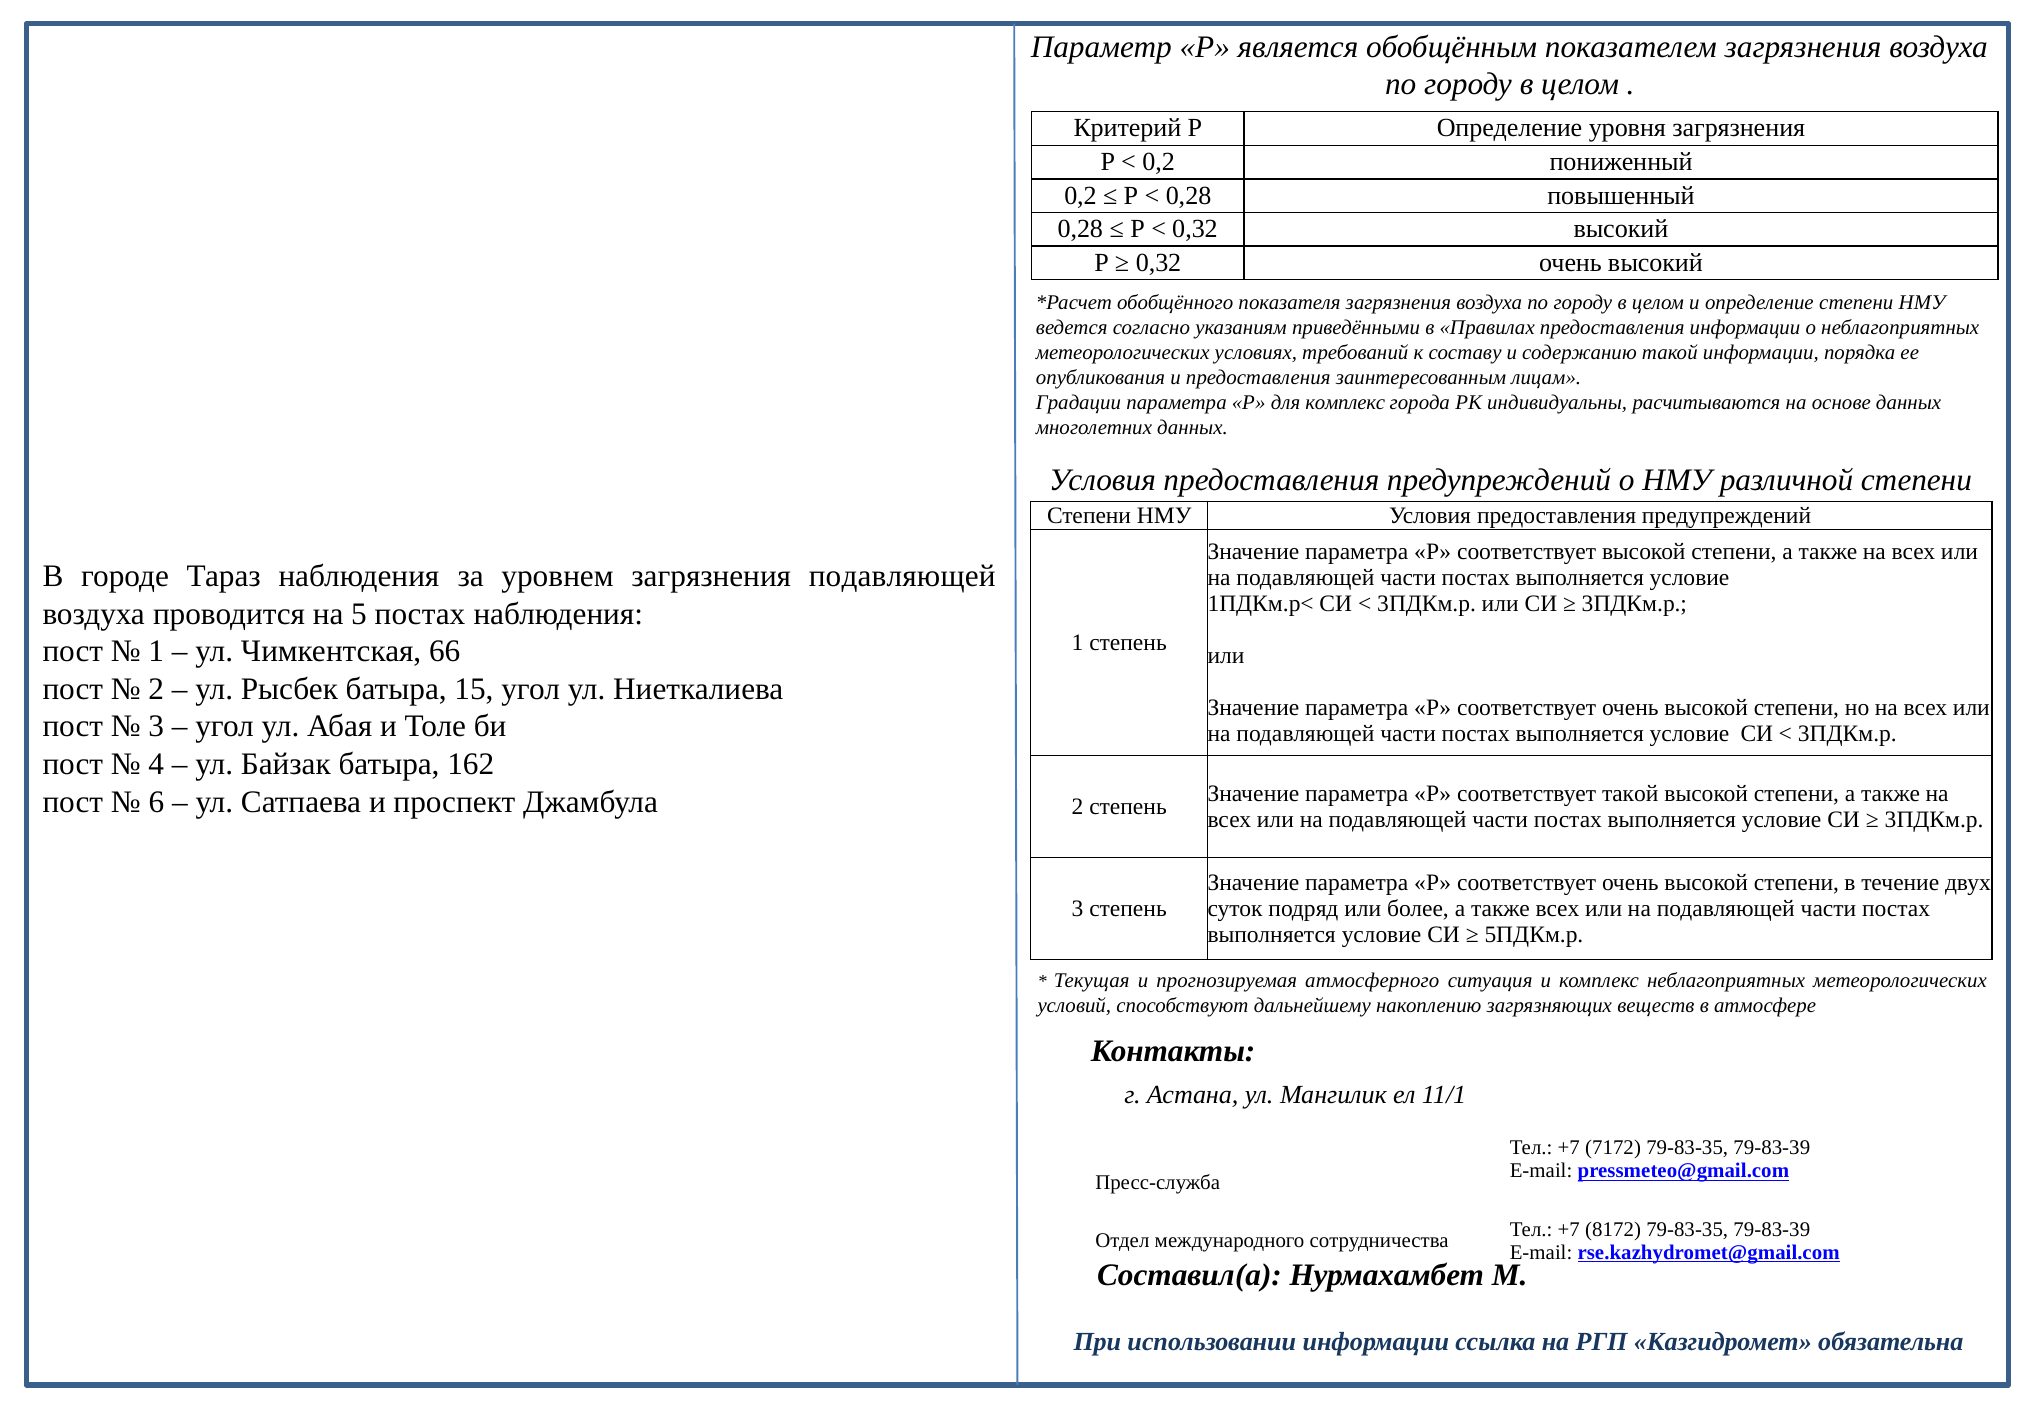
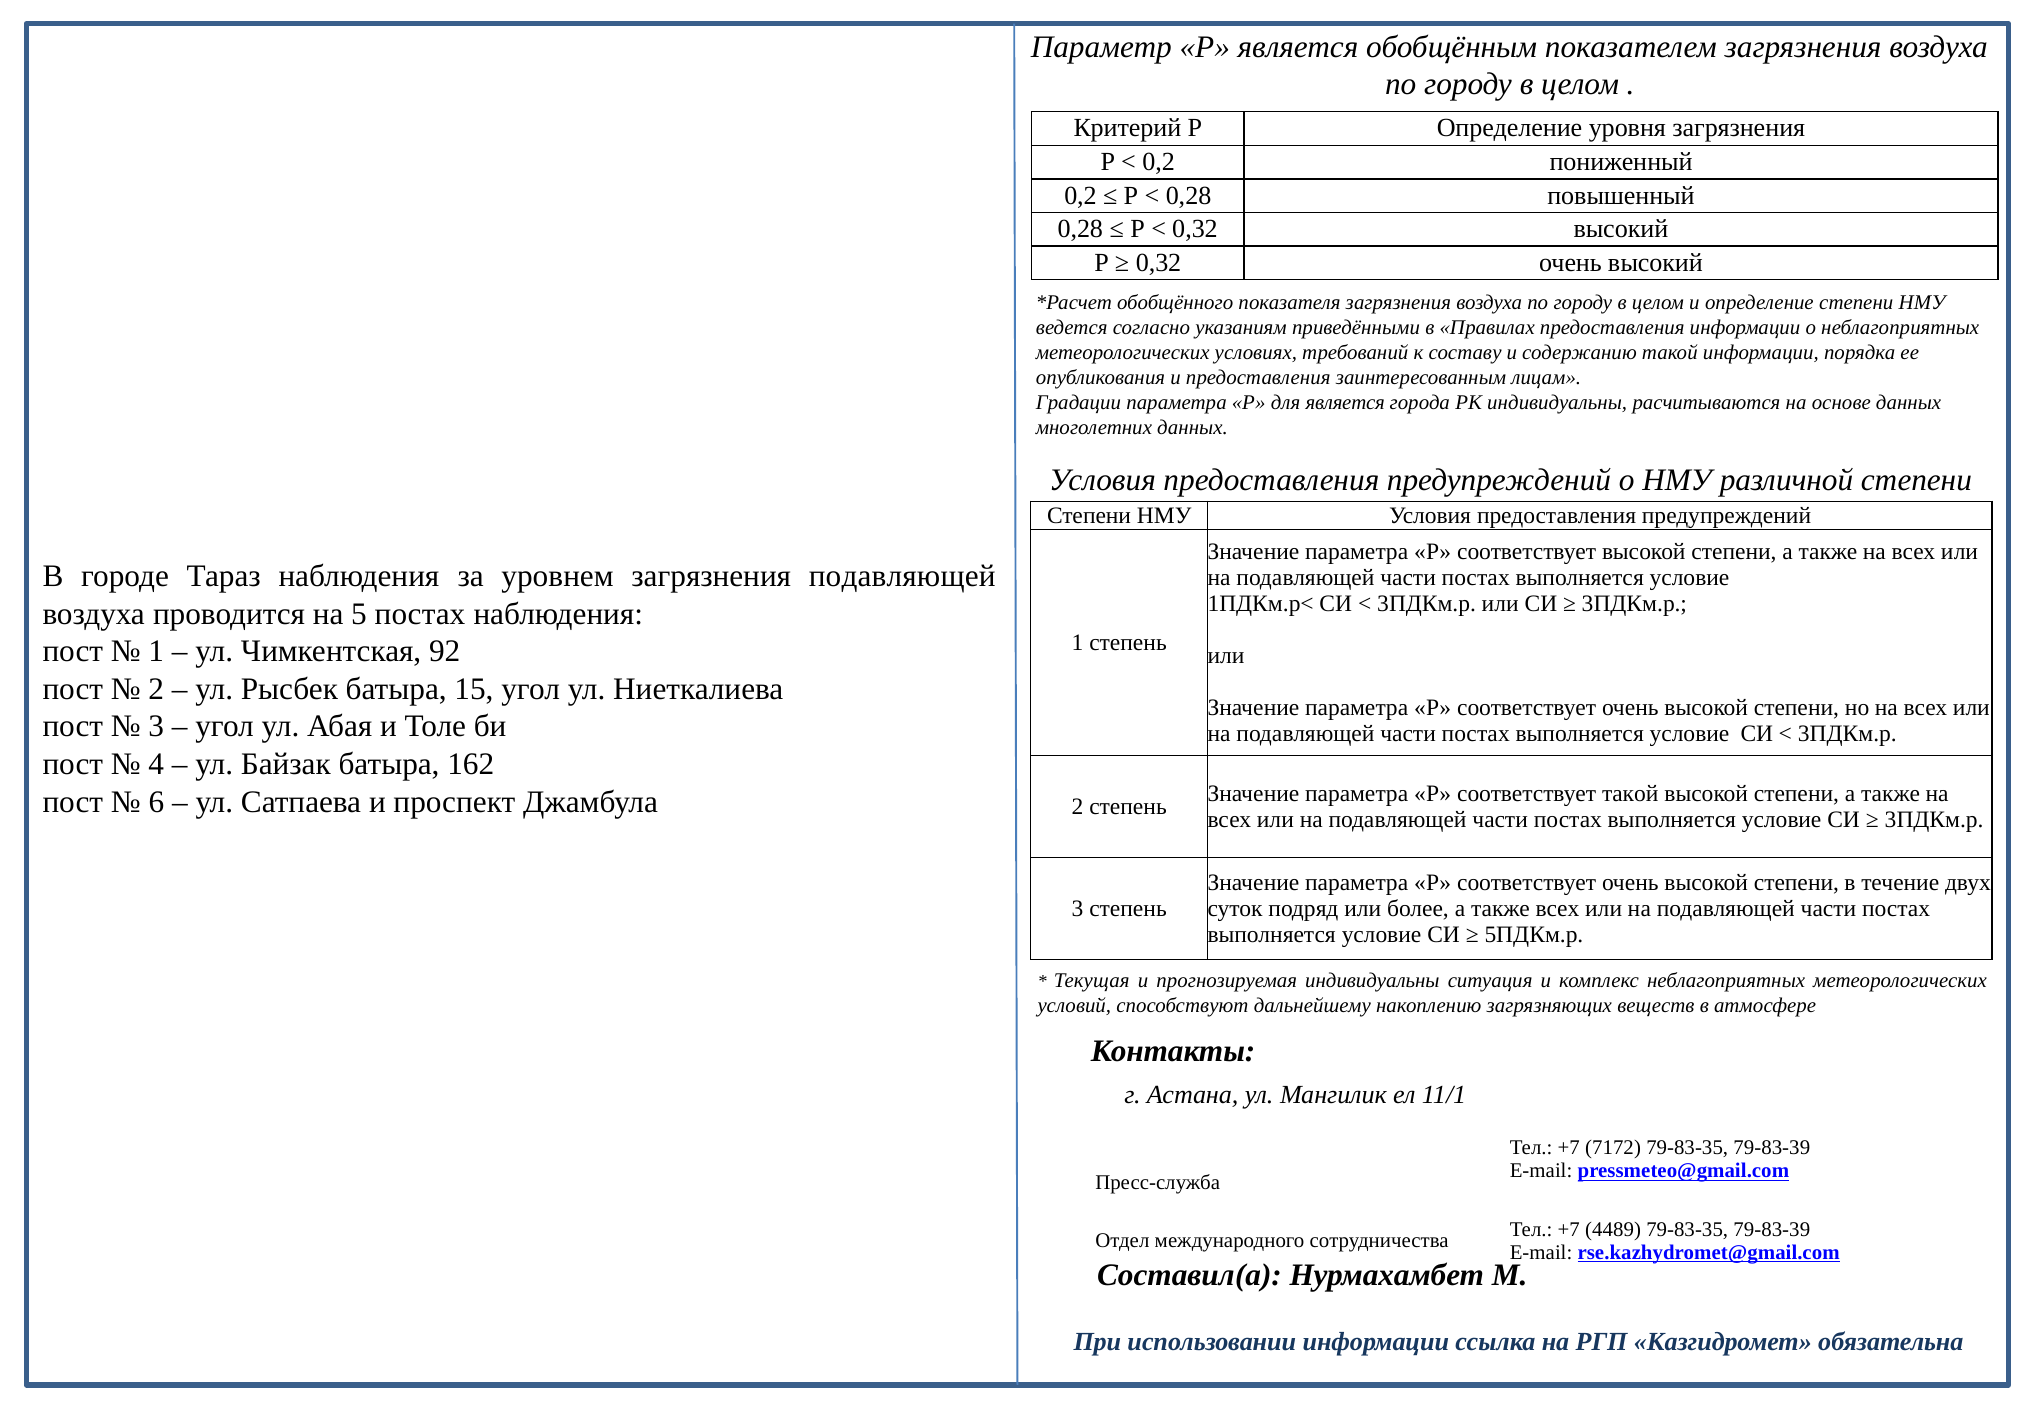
для комплекс: комплекс -> является (1345, 402)
66: 66 -> 92 (445, 651)
прогнозируемая атмосферного: атмосферного -> индивидуальны (1372, 981)
8172: 8172 -> 4489 (1613, 1229)
